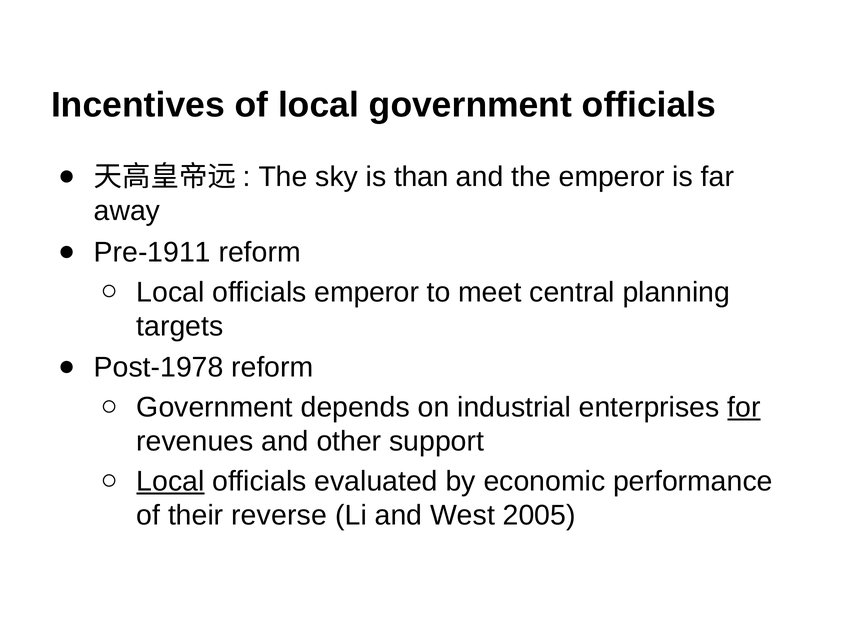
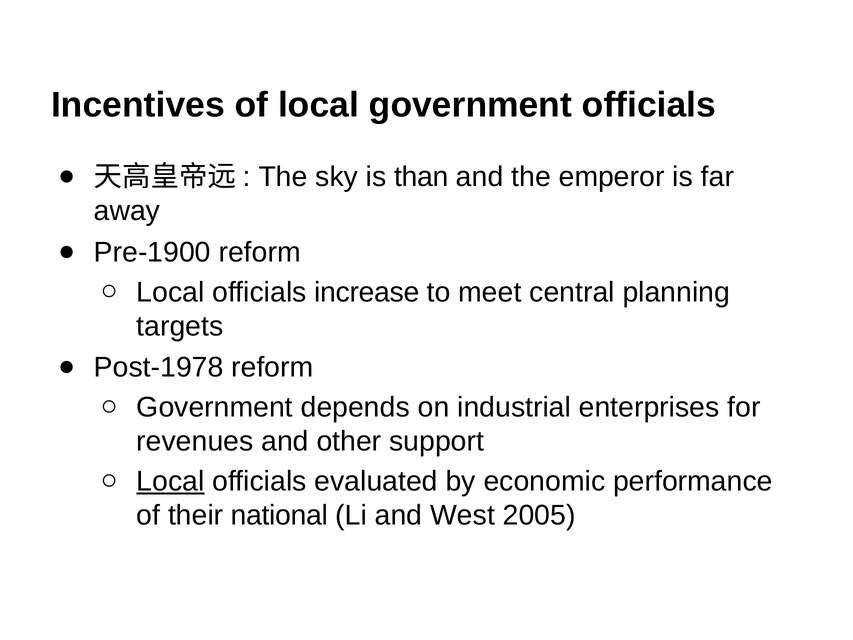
Pre-1911: Pre-1911 -> Pre-1900 (152, 252)
officials emperor: emperor -> increase (367, 292)
for underline: present -> none (744, 407)
reverse: reverse -> national (279, 515)
